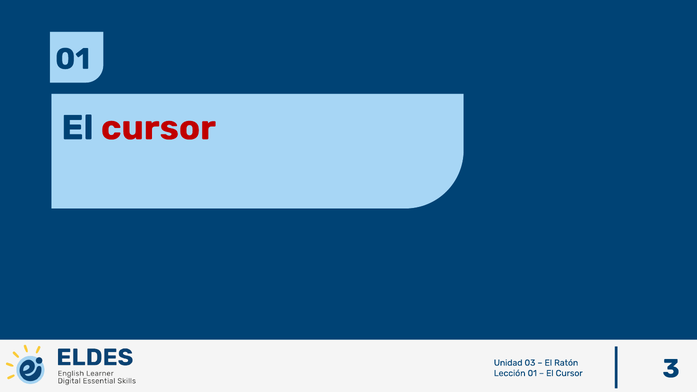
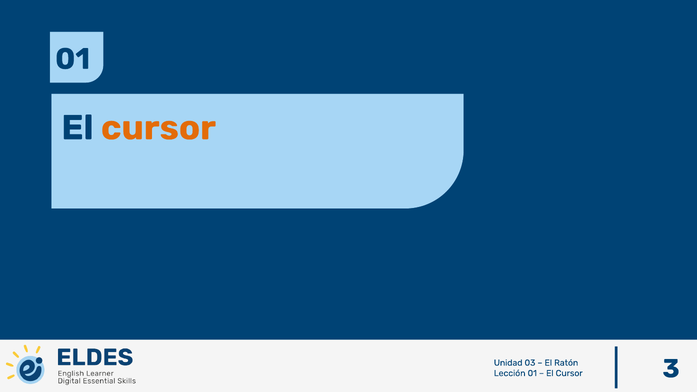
cursor colour: red -> orange (158, 128)
